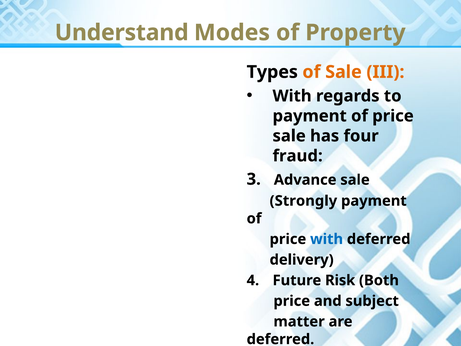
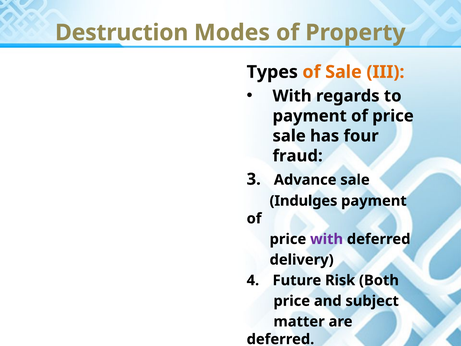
Understand: Understand -> Destruction (122, 33)
Strongly: Strongly -> Indulges (303, 201)
with colour: blue -> purple (327, 239)
